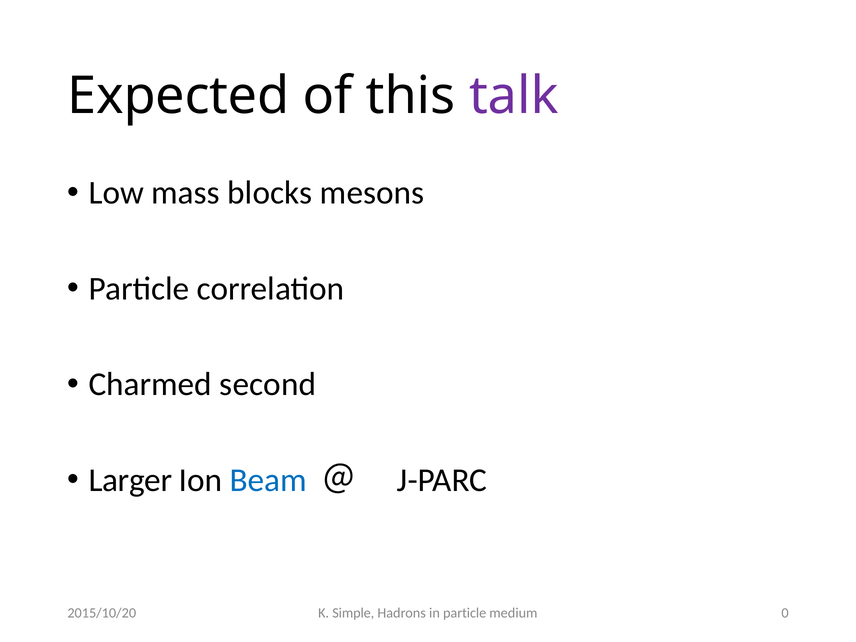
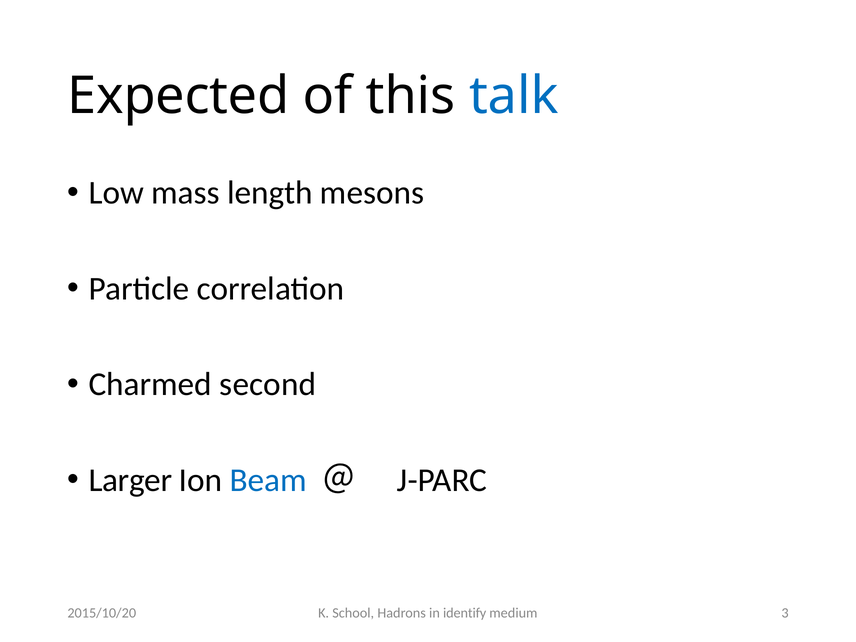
talk colour: purple -> blue (514, 96)
blocks: blocks -> length (270, 193)
Simple: Simple -> School (353, 613)
in particle: particle -> identify (465, 613)
0: 0 -> 3 (785, 613)
